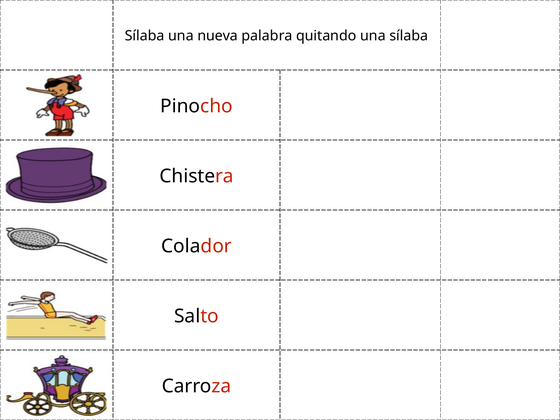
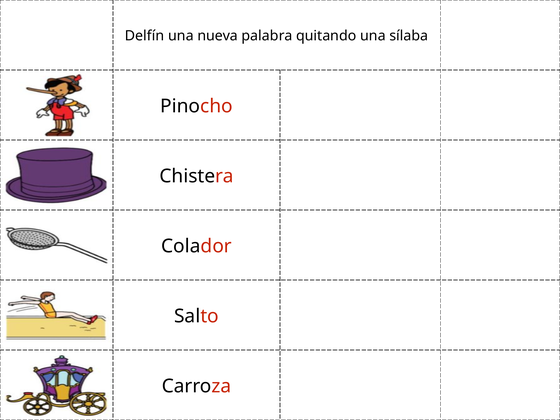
Sílaba: Sílaba -> Delfín (145, 36)
